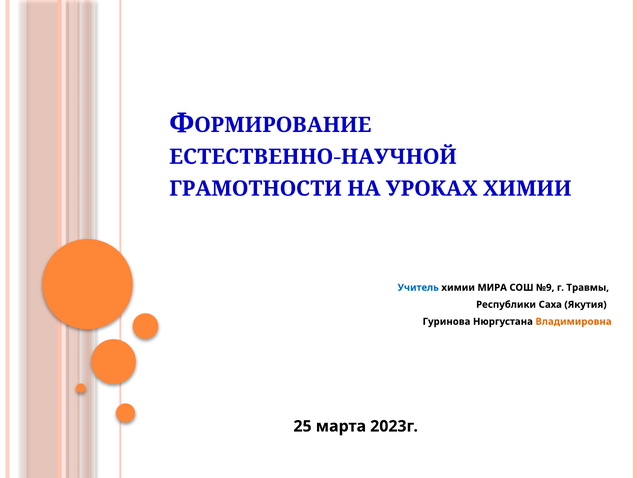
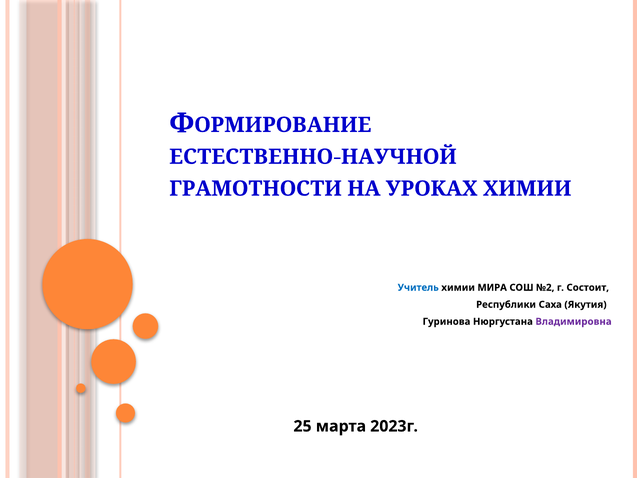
№9: №9 -> №2 (545, 287)
Травмы: Травмы -> Состоит (588, 287)
Владимировна colour: orange -> purple (574, 321)
